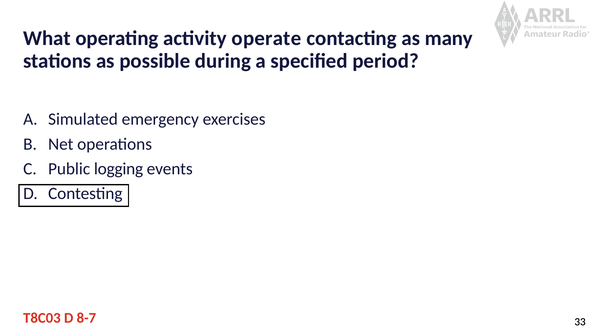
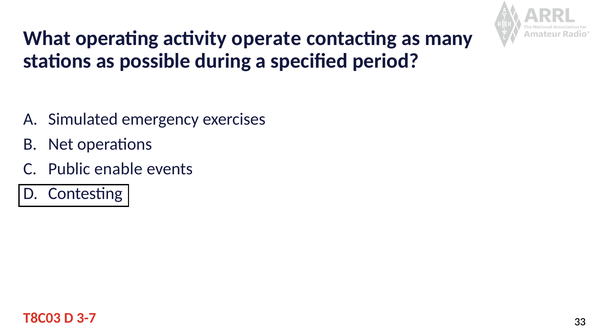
logging: logging -> enable (118, 169)
8-7: 8-7 -> 3-7 (86, 318)
